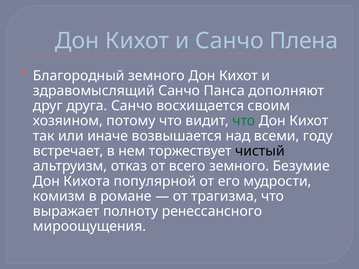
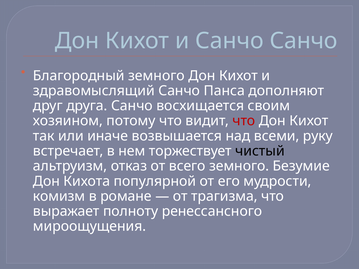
Санчо Плена: Плена -> Санчо (304, 41)
что colour: green -> red (244, 121)
году: году -> руку (318, 136)
